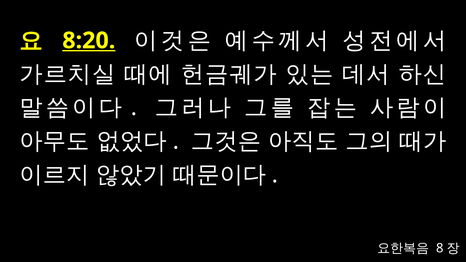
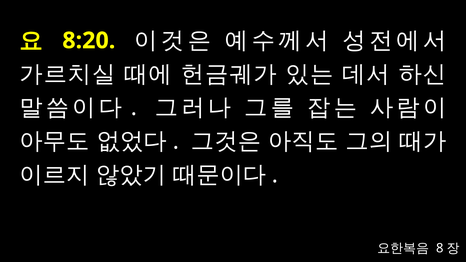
8:20 underline: present -> none (89, 41)
